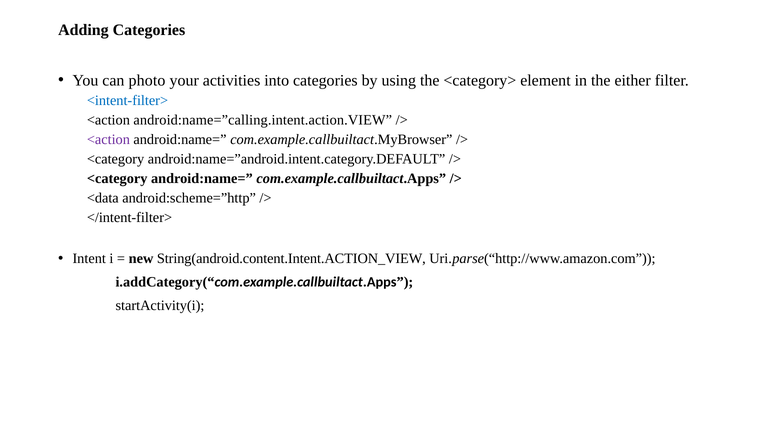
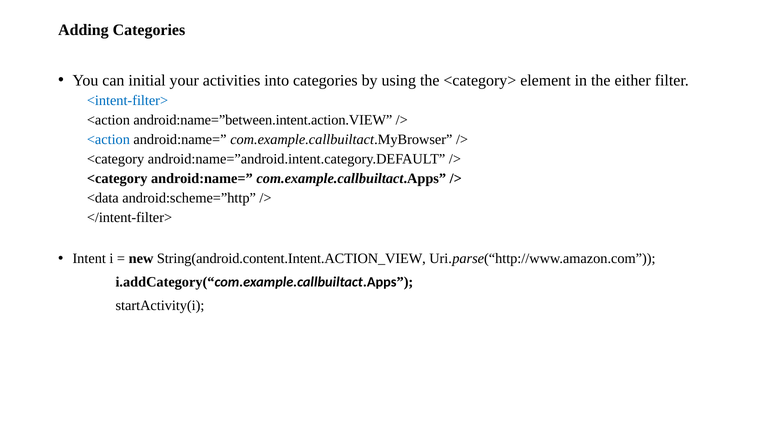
photo: photo -> initial (147, 80)
android:name=”calling.intent.action.VIEW: android:name=”calling.intent.action.VIEW -> android:name=”between.intent.action.VIEW (263, 120)
<action colour: purple -> blue (108, 140)
